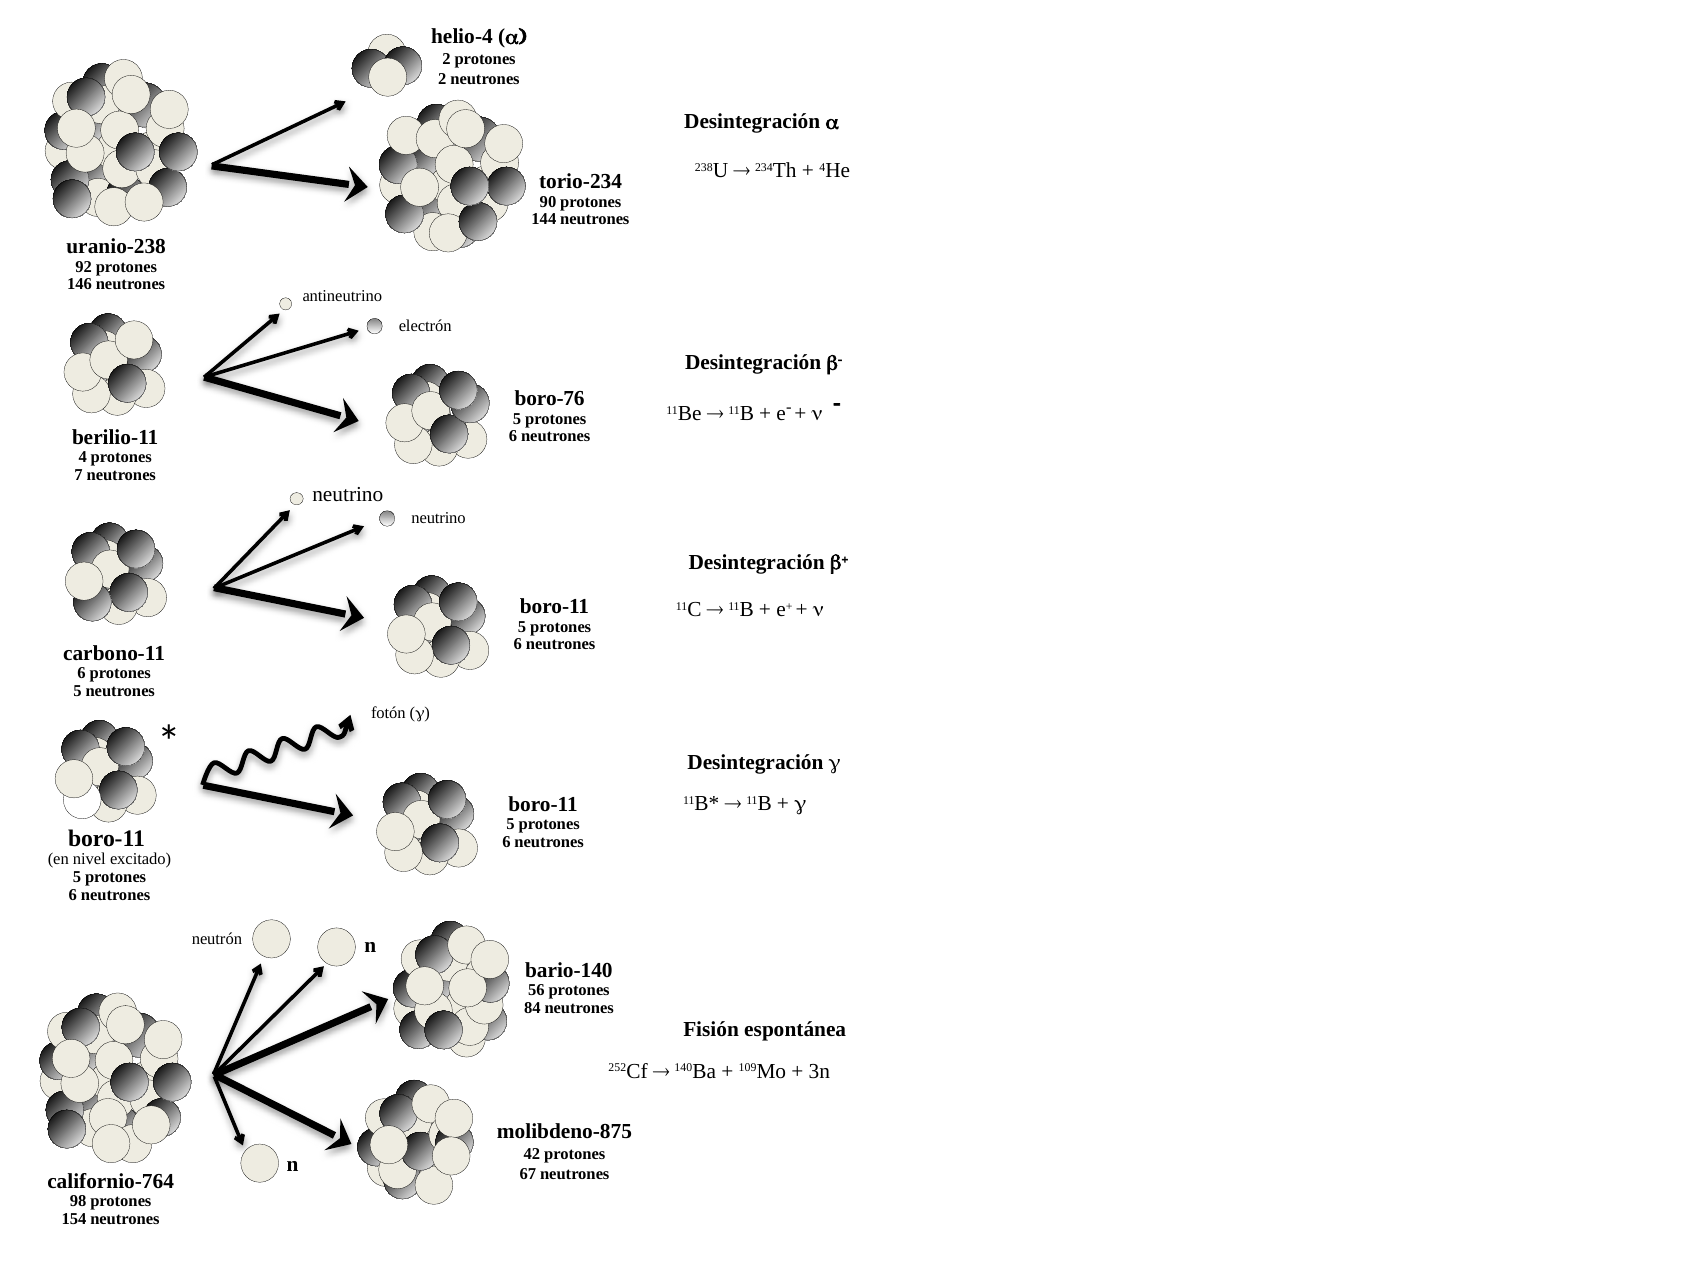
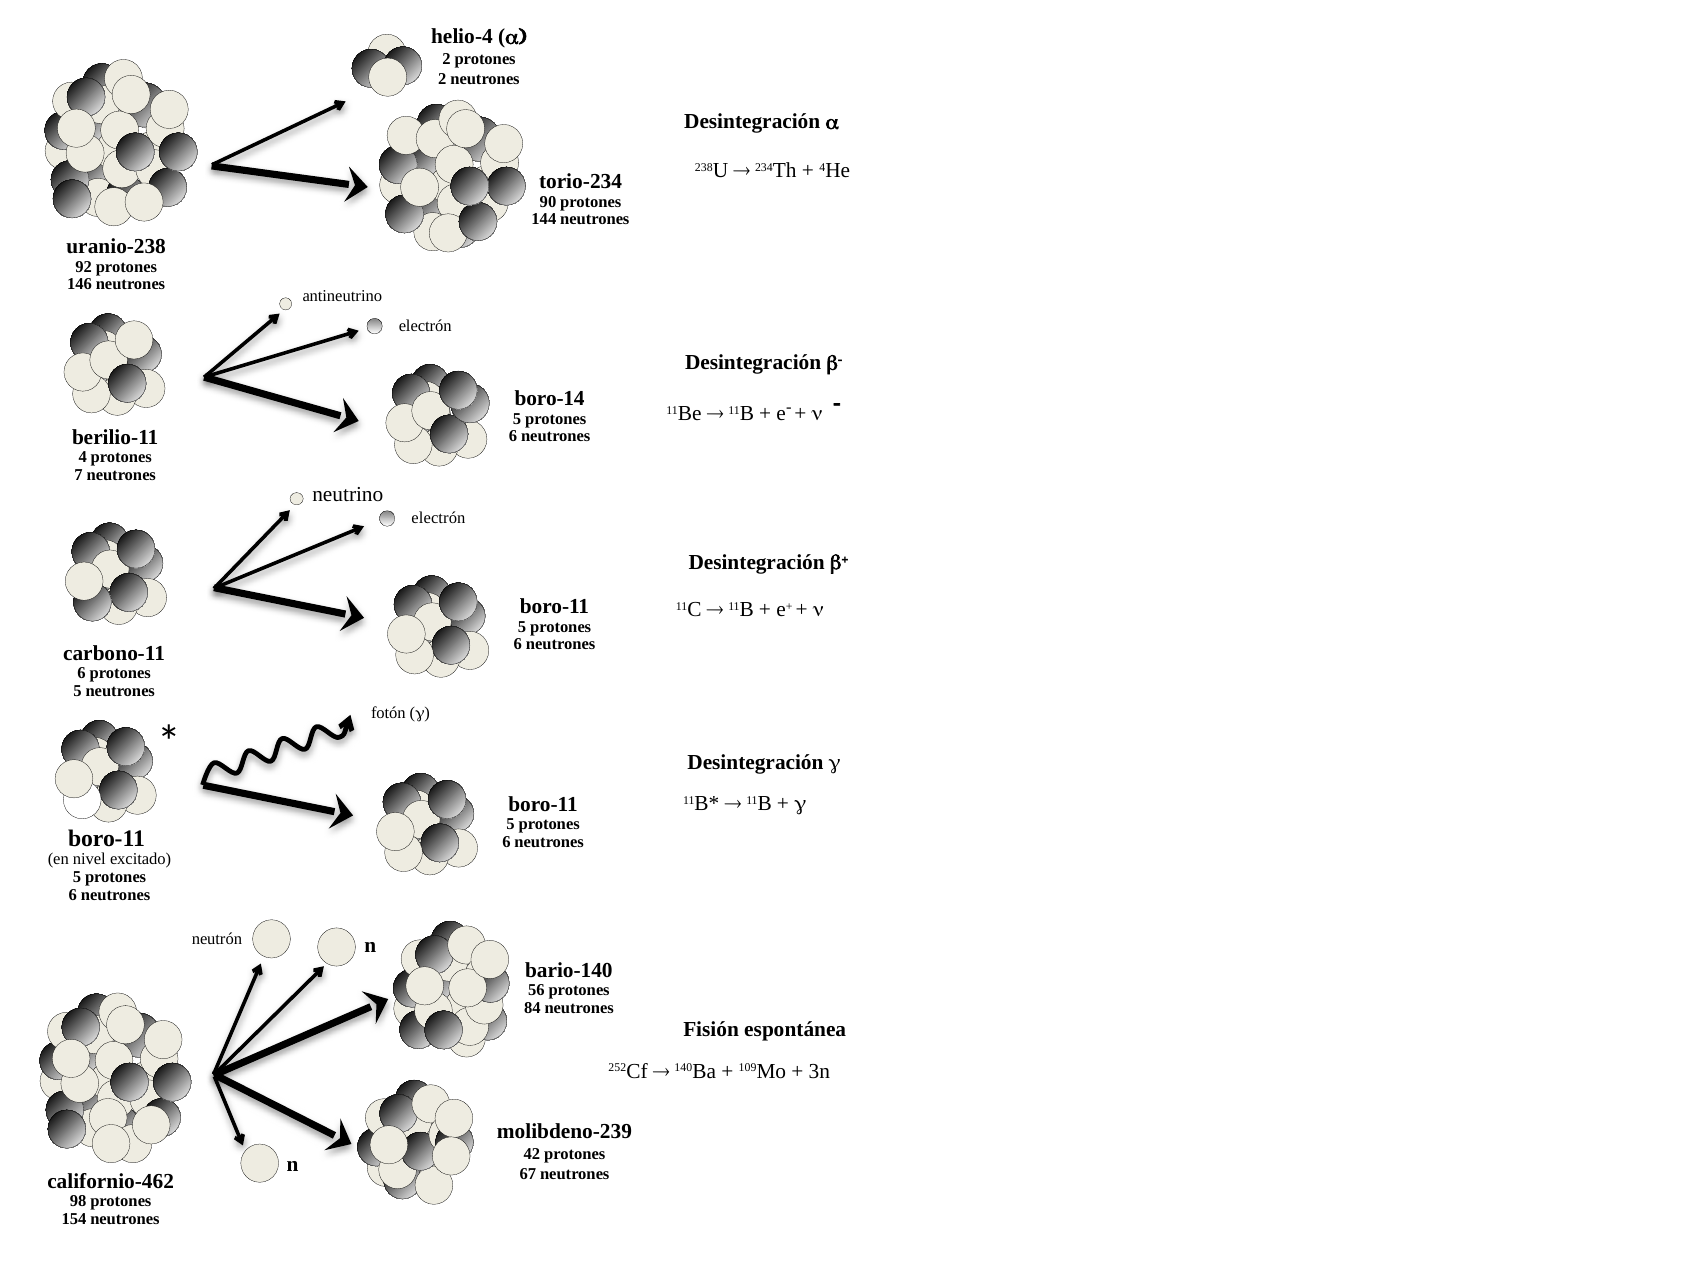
boro-76: boro-76 -> boro-14 (550, 399)
neutrino: neutrino -> electrón (438, 518)
molibdeno-875: molibdeno-875 -> molibdeno-239 (564, 1131)
californio-764: californio-764 -> californio-462 (111, 1181)
